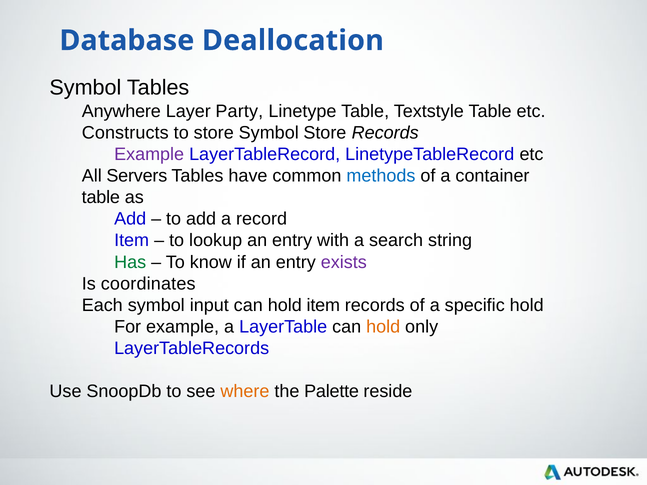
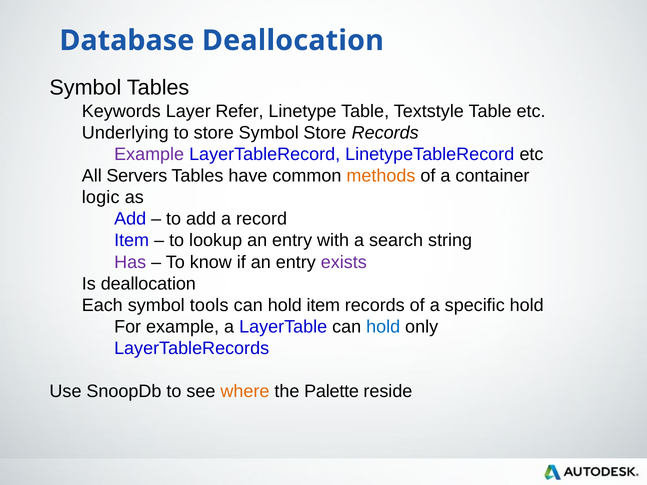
Anywhere: Anywhere -> Keywords (121, 111)
Party: Party -> Refer (239, 111)
Constructs: Constructs -> Underlying (125, 133)
methods colour: blue -> orange (381, 176)
table: table -> logic (101, 198)
Has colour: green -> purple (130, 262)
Is coordinates: coordinates -> deallocation (148, 284)
input: input -> tools (209, 305)
hold colour: orange -> blue (383, 327)
